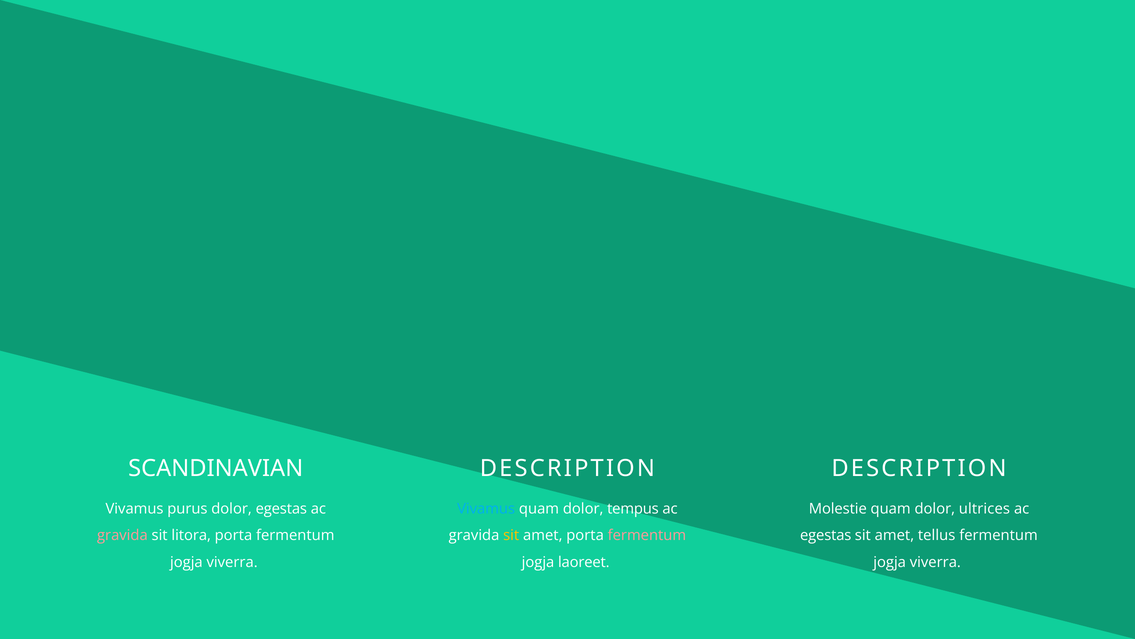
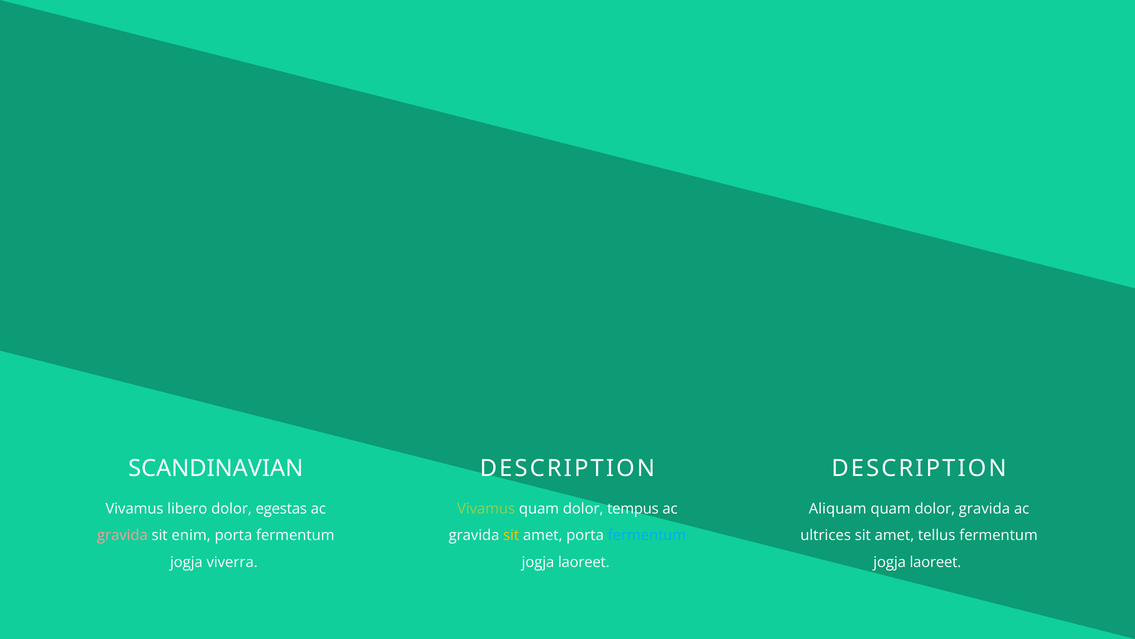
purus: purus -> libero (187, 508)
Vivamus colour: light blue -> light green (486, 508)
Molestie: Molestie -> Aliquam (838, 508)
dolor ultrices: ultrices -> gravida (984, 508)
litora: litora -> enim (191, 535)
fermentum colour: pink -> light blue (647, 535)
egestas: egestas -> ultrices (826, 535)
viverra: viverra -> laoreet (935, 562)
